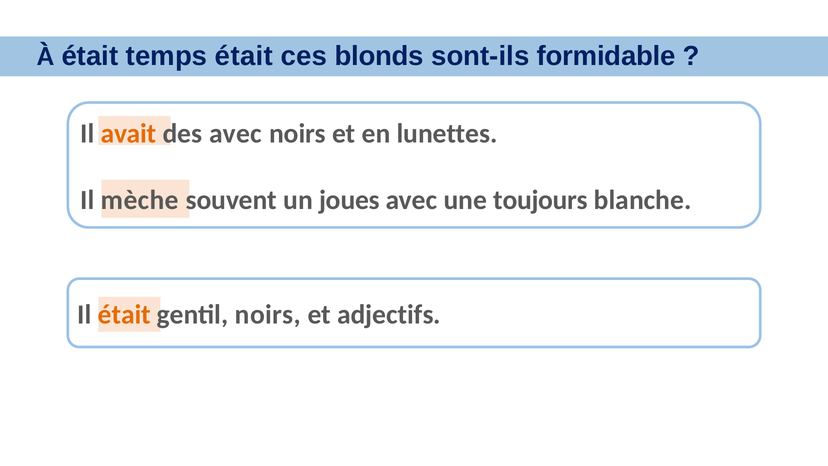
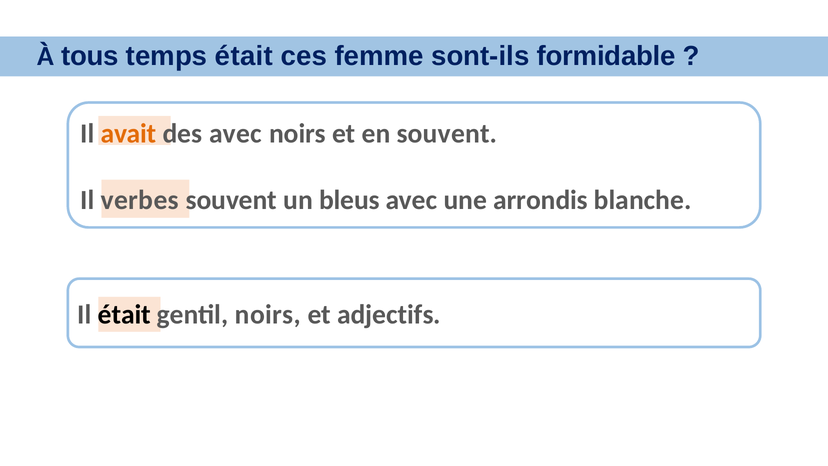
À était: était -> tous (90, 56)
blonds: blonds -> femme (379, 56)
en lunettes: lunettes -> souvent (447, 134)
mèche: mèche -> verbes (140, 200)
joues: joues -> bleus (349, 200)
toujours: toujours -> arrondis (541, 200)
était colour: orange -> black (124, 315)
